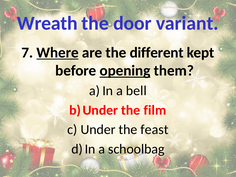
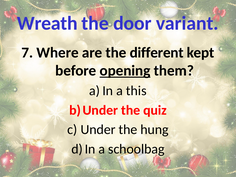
Where underline: present -> none (58, 53)
bell: bell -> this (136, 91)
film: film -> quiz (155, 110)
feast: feast -> hung (155, 130)
